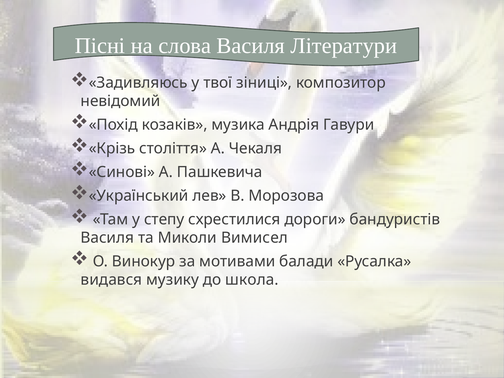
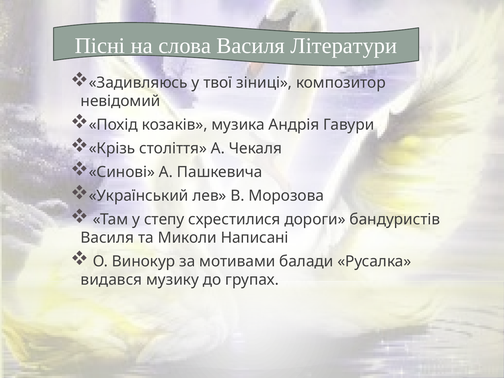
Вимисел: Вимисел -> Написані (255, 238)
школа: школа -> групах (252, 280)
